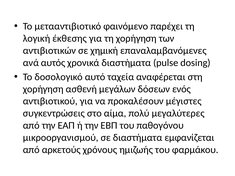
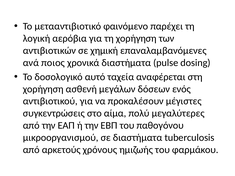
έκθεσης: έκθεσης -> αερόβια (70, 38)
αυτός: αυτός -> ποιος (53, 63)
εμφανίζεται: εμφανίζεται -> tuberculosis (189, 138)
